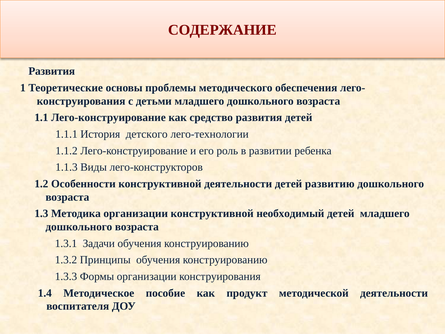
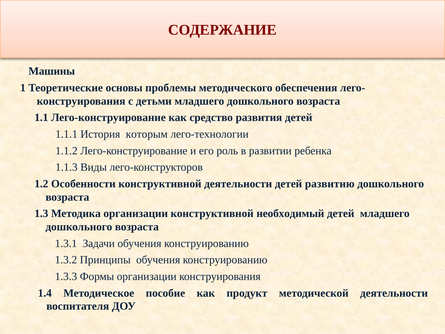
Развития: Развития -> Машины (52, 71)
детского: детского -> которым (147, 134)
